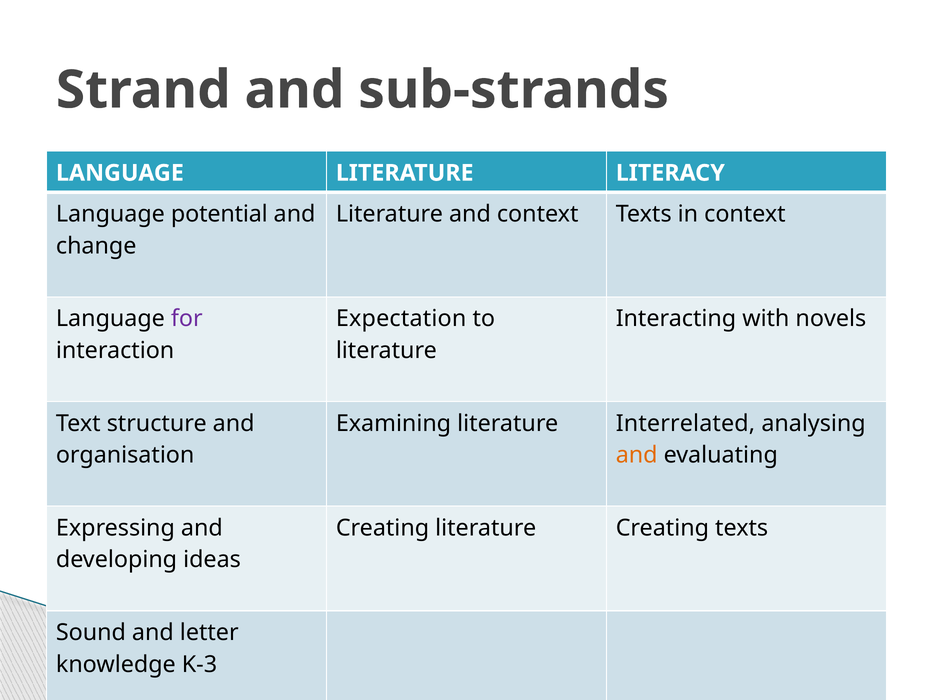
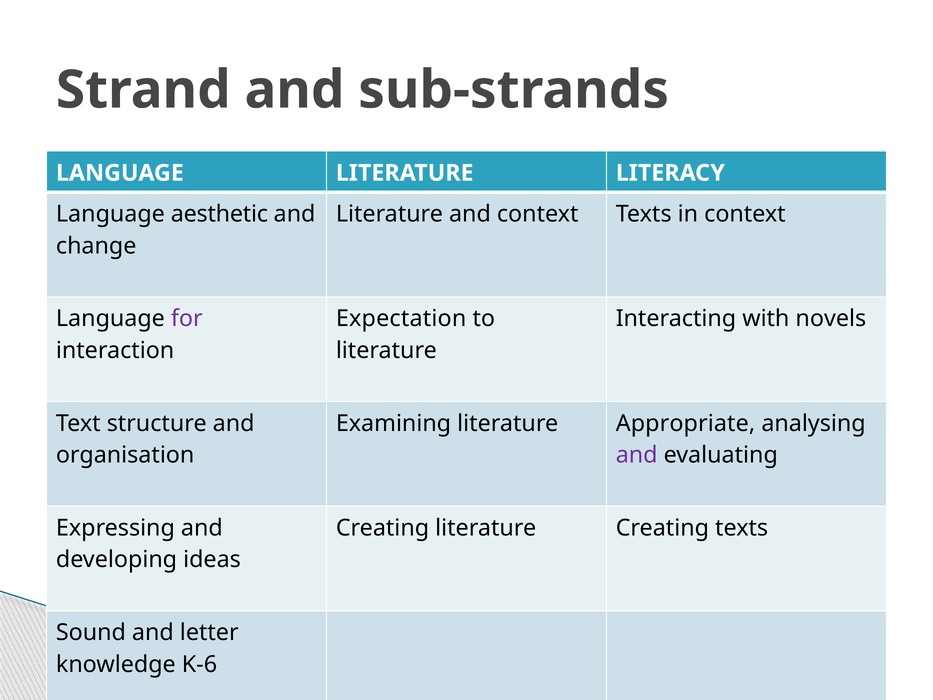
potential: potential -> aesthetic (219, 214)
Interrelated: Interrelated -> Appropriate (685, 423)
and colour: orange -> purple (637, 455)
K-3: K-3 -> K-6 (199, 664)
